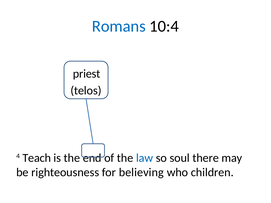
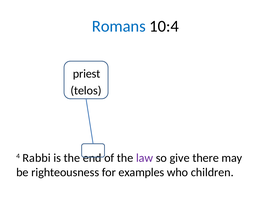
Teach: Teach -> Rabbi (37, 158)
law colour: blue -> purple (145, 158)
soul: soul -> give (180, 158)
believing: believing -> examples (141, 173)
